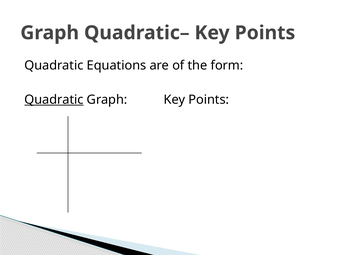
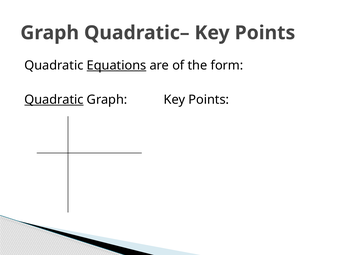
Equations underline: none -> present (116, 65)
